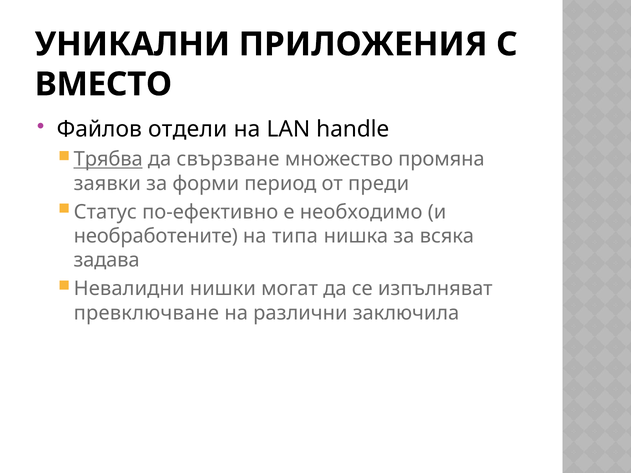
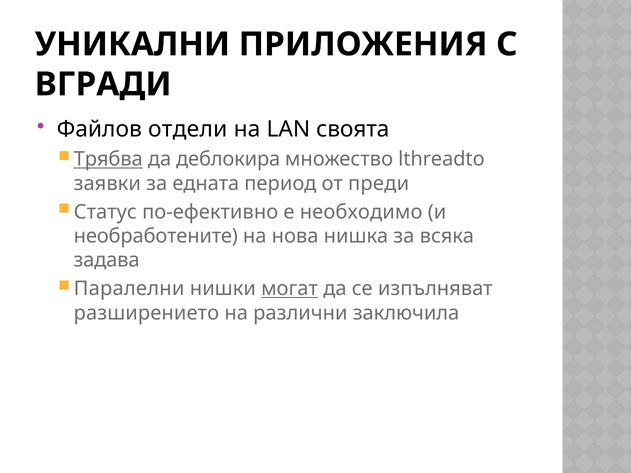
ВМЕСТО: ВМЕСТО -> ВГРАДИ (103, 84)
handle: handle -> своята (353, 129)
свързване: свързване -> деблокира (228, 159)
промяна: промяна -> lthreadto (441, 159)
форми: форми -> едната (206, 184)
типа: типа -> нова (295, 236)
Невалидни: Невалидни -> Паралелни (129, 289)
могат underline: none -> present (290, 289)
превключване: превключване -> разширението (146, 313)
